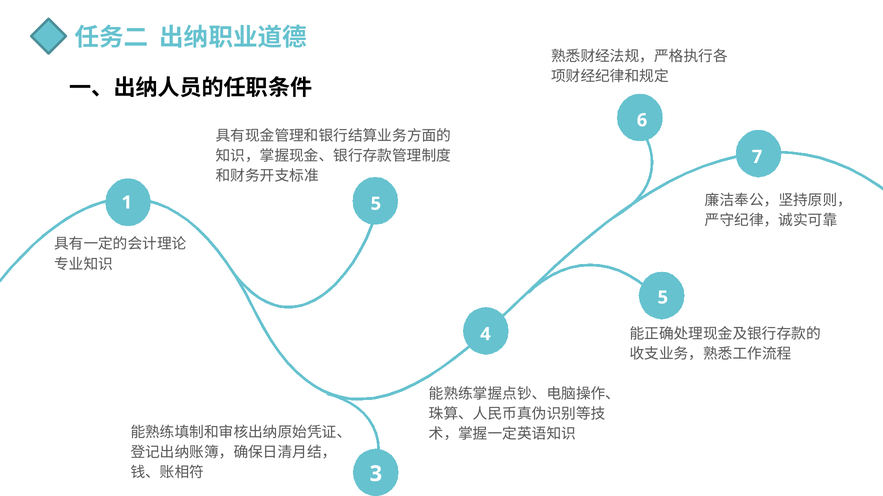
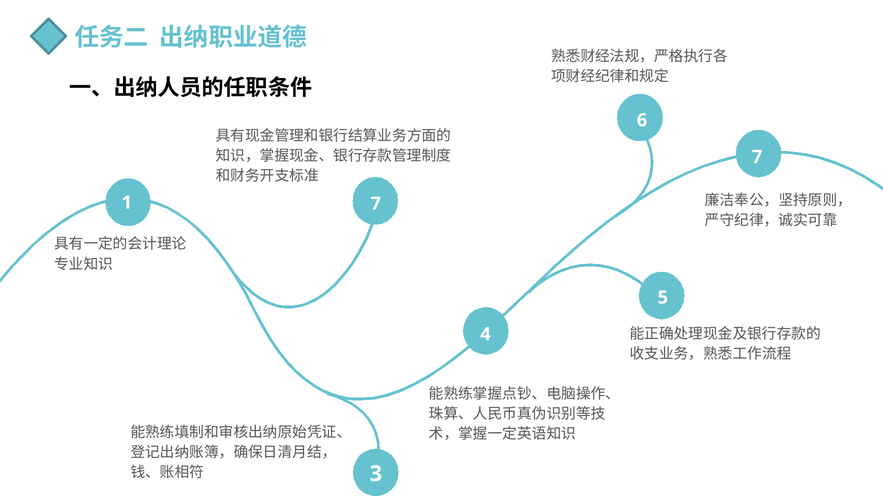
1 5: 5 -> 7 (376, 204)
